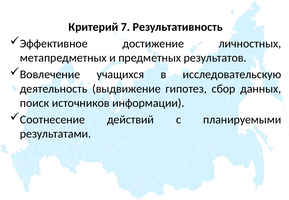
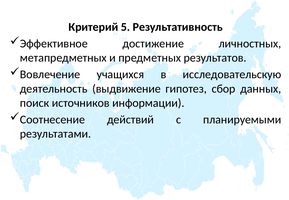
7: 7 -> 5 (126, 27)
